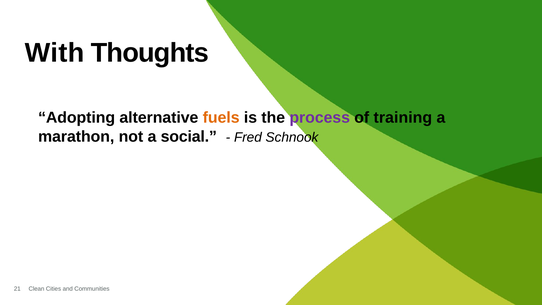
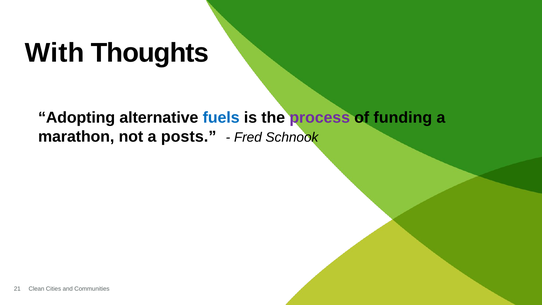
fuels colour: orange -> blue (221, 117)
training: training -> funding (403, 117)
social: social -> posts (189, 136)
